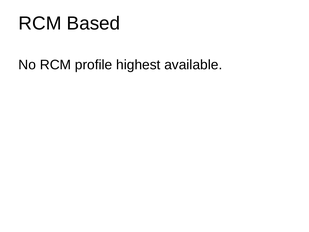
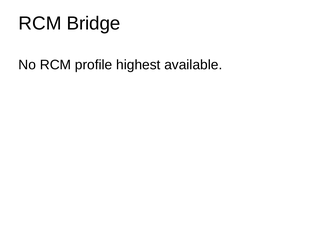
Based: Based -> Bridge (94, 23)
